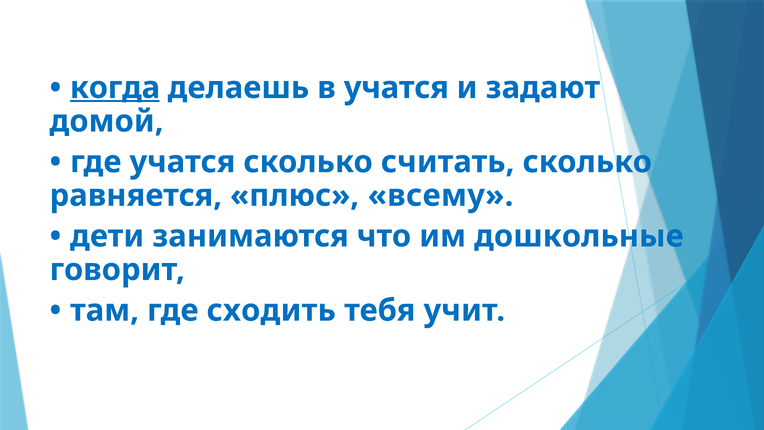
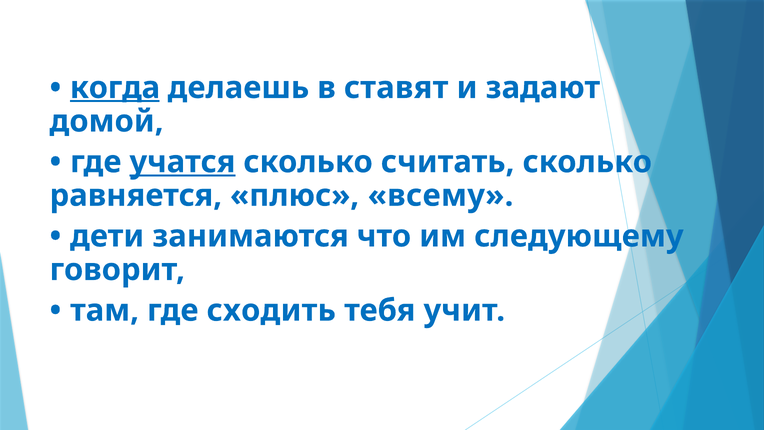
в учатся: учатся -> ставят (396, 88)
учатся underline: none -> present (182, 162)
дошкольные: дошкольные -> следующему (579, 236)
